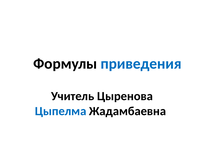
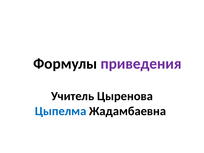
приведения colour: blue -> purple (141, 64)
